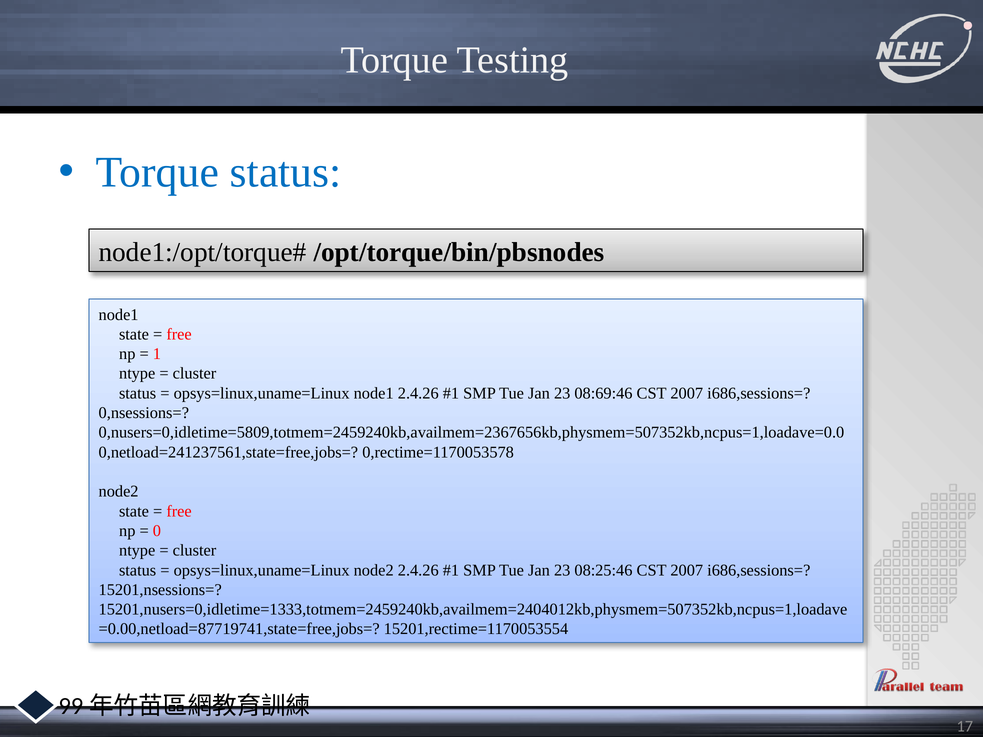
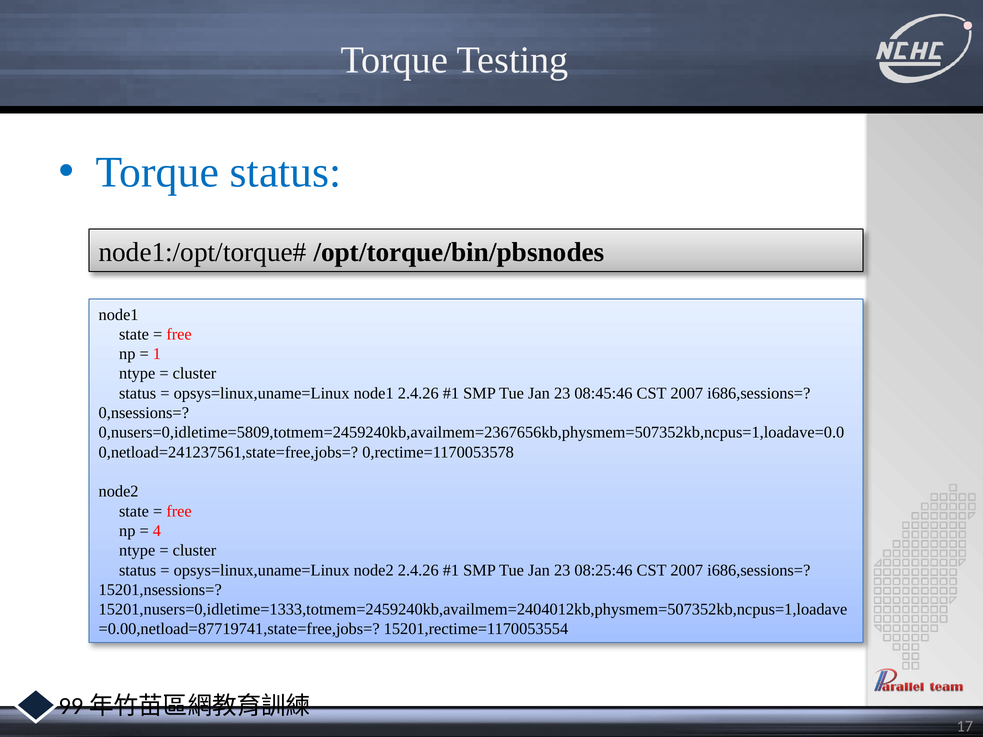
08:69:46: 08:69:46 -> 08:45:46 (603, 393)
0: 0 -> 4 (157, 531)
